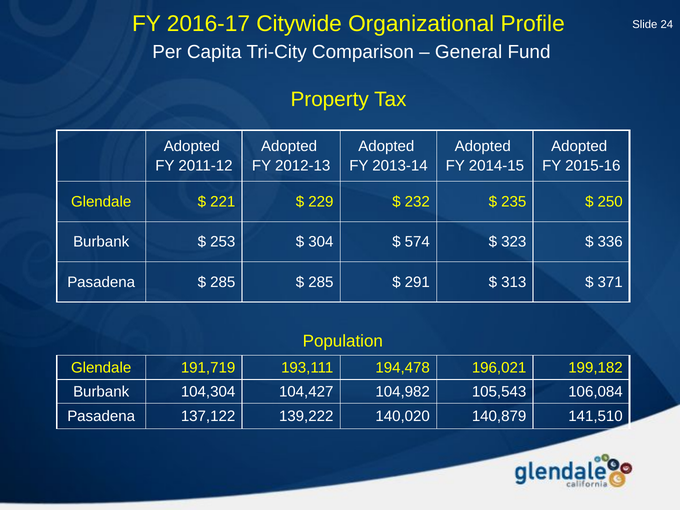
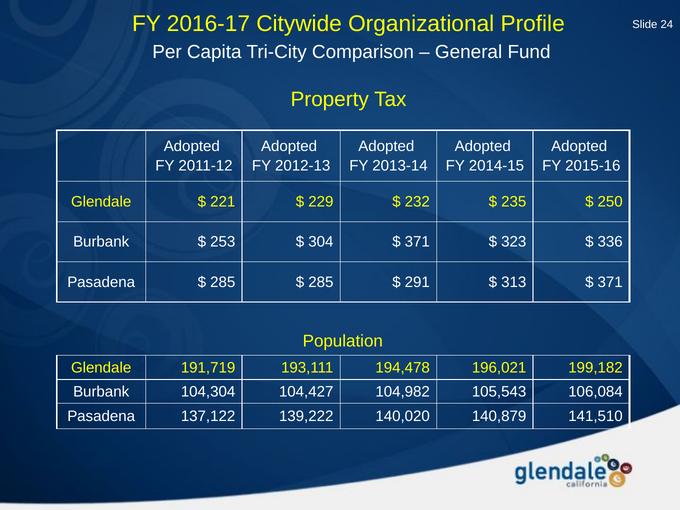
574: 574 -> 371 (417, 242)
